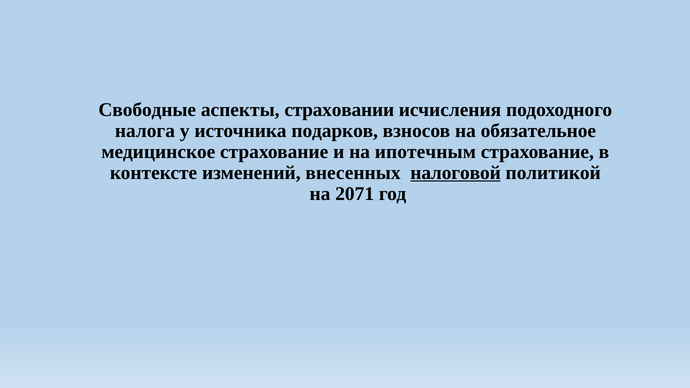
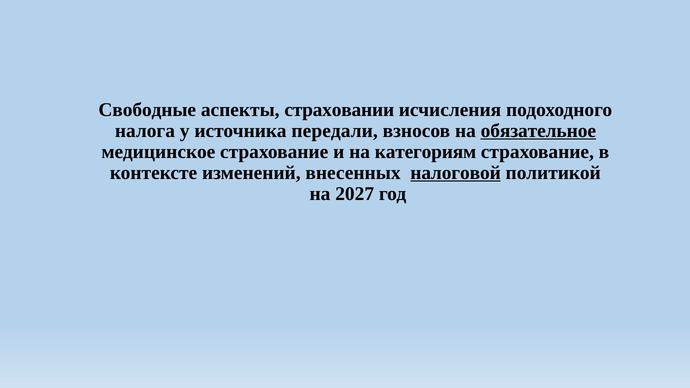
подарков: подарков -> передали (335, 131)
обязательное underline: none -> present (538, 131)
ипотечным: ипотечным -> категориям (426, 152)
2071: 2071 -> 2027 (355, 194)
